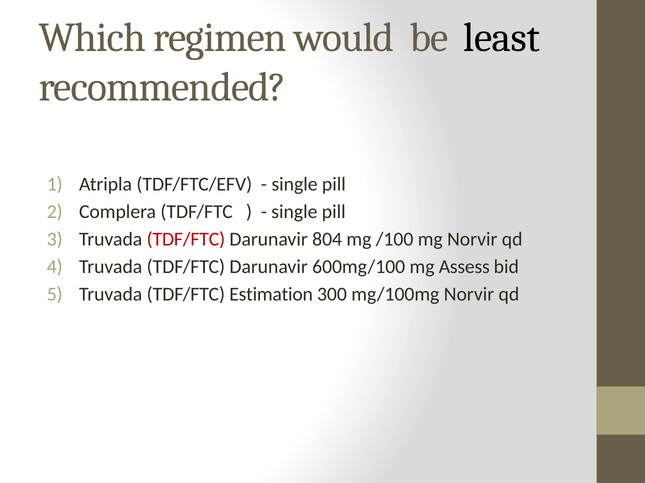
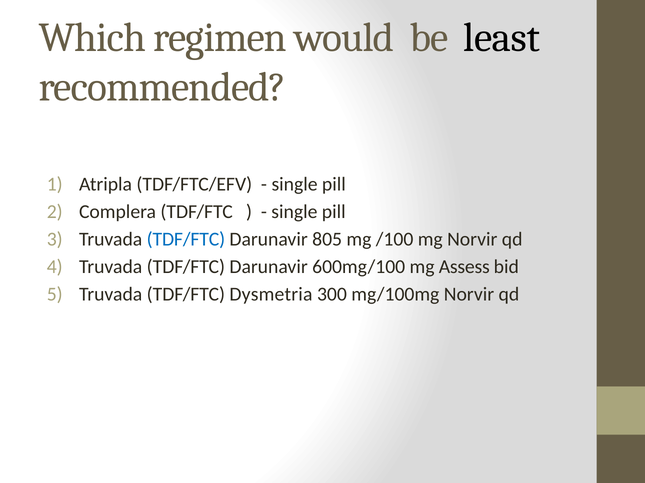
TDF/FTC colour: red -> blue (186, 240)
804: 804 -> 805 (327, 240)
Estimation: Estimation -> Dysmetria (271, 295)
